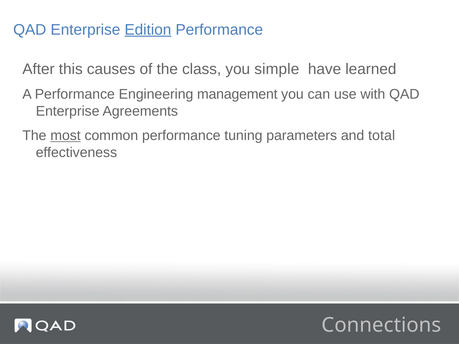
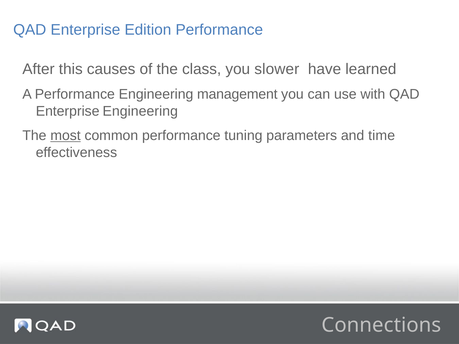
Edition underline: present -> none (148, 30)
simple: simple -> slower (277, 69)
Enterprise Agreements: Agreements -> Engineering (140, 111)
total: total -> time (382, 136)
